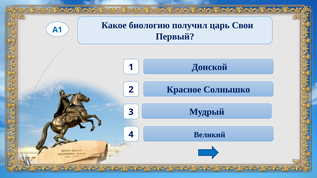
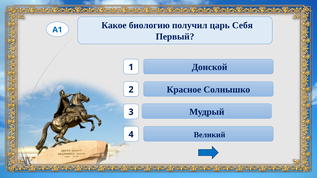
Свои: Свои -> Себя (242, 25)
